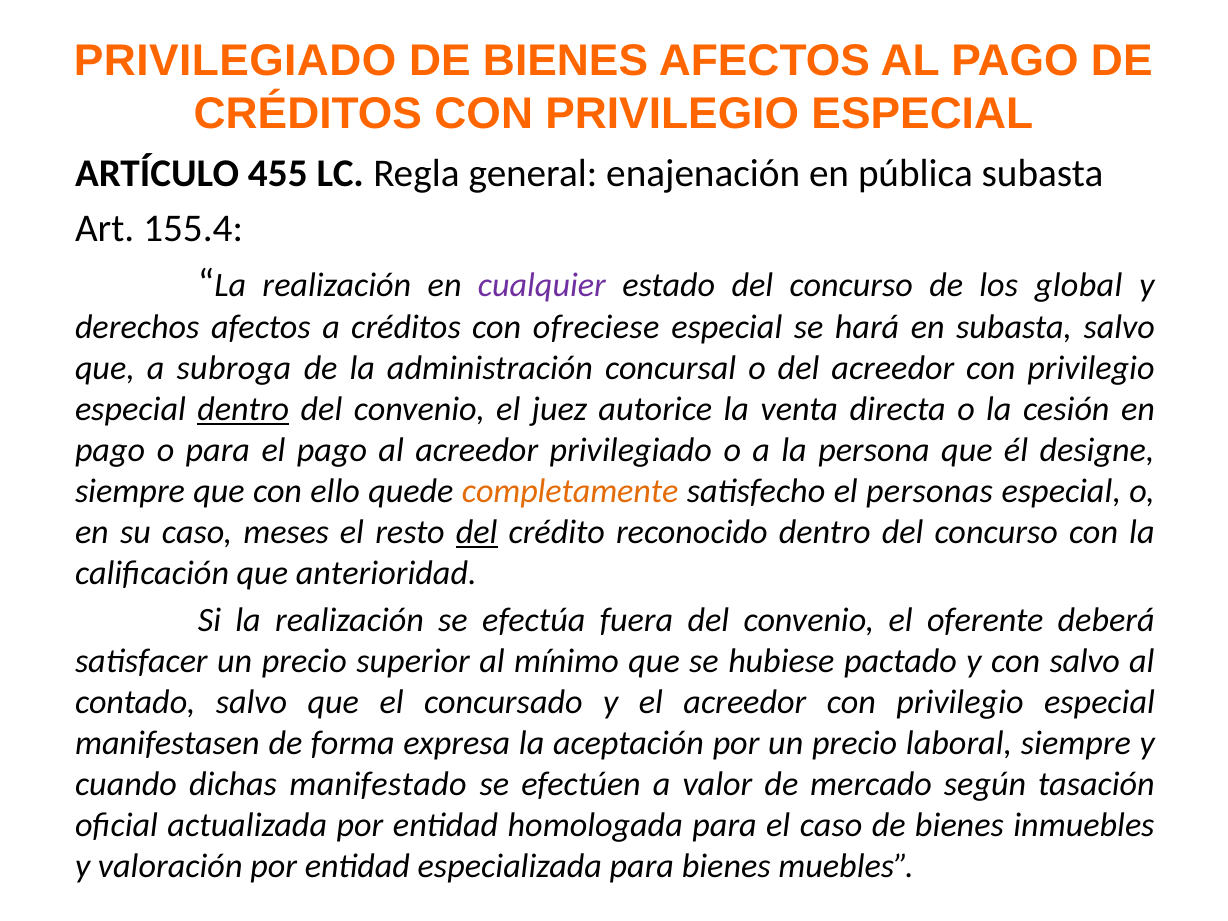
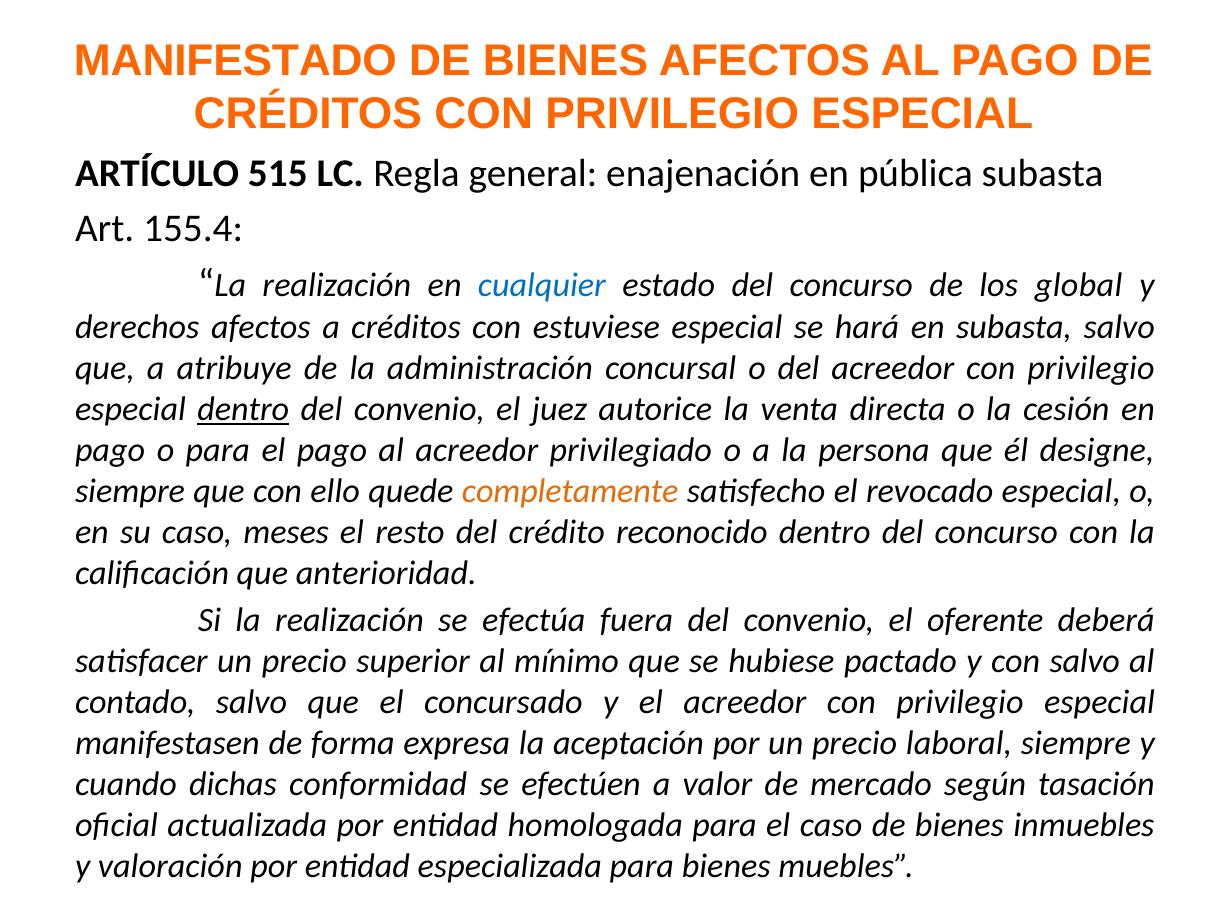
PRIVILEGIADO: PRIVILEGIADO -> MANIFESTADO (235, 61)
455: 455 -> 515 (278, 174)
cualquier colour: purple -> blue (542, 285)
ofreciese: ofreciese -> estuviese (596, 327)
subroga: subroga -> atribuye (234, 368)
personas: personas -> revocado (930, 491)
del underline: present -> none (477, 532)
manifestado: manifestado -> conformidad (378, 784)
